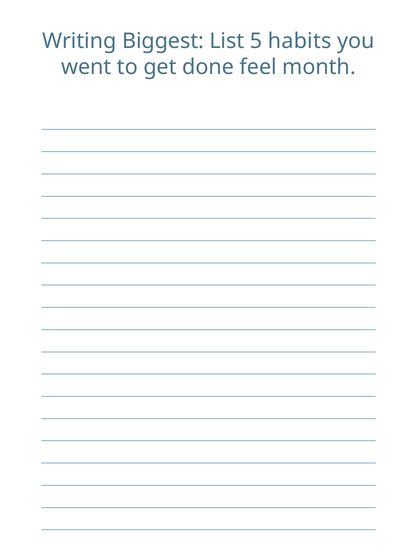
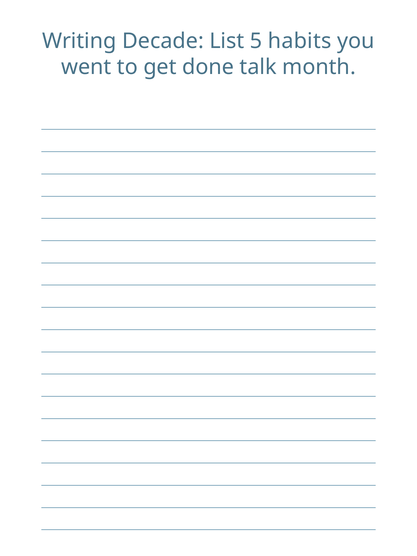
Biggest: Biggest -> Decade (163, 41)
feel: feel -> talk (258, 67)
